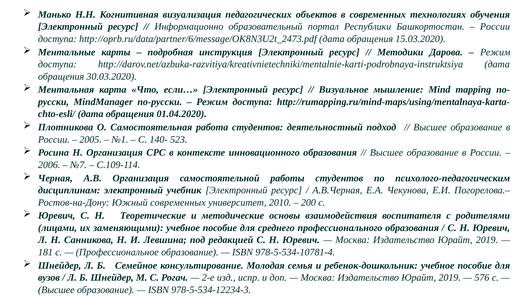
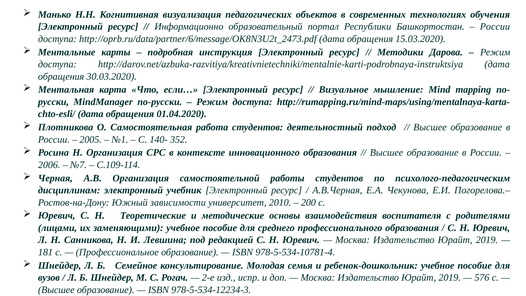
523: 523 -> 352 (179, 139)
Южный современных: современных -> зависимости (178, 202)
